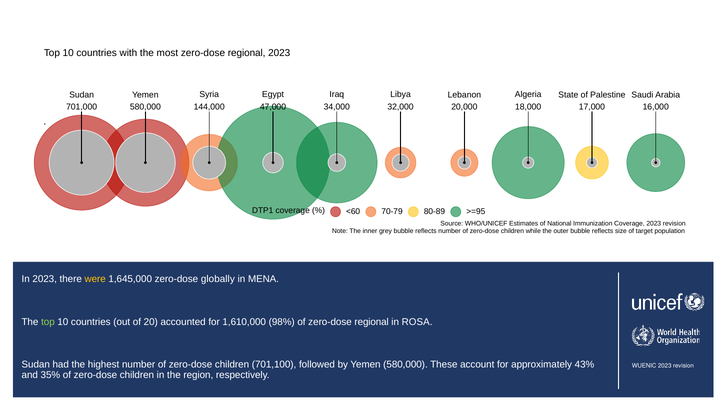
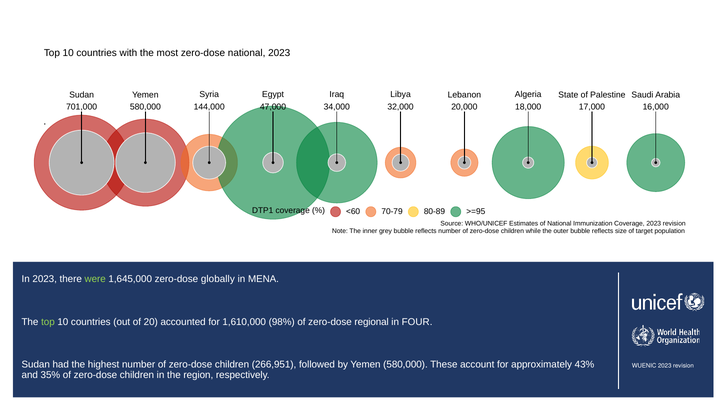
most zero-dose regional: regional -> national (247, 53)
were colour: yellow -> light green (95, 279)
ROSA: ROSA -> FOUR (417, 322)
701,100: 701,100 -> 266,951 (274, 364)
